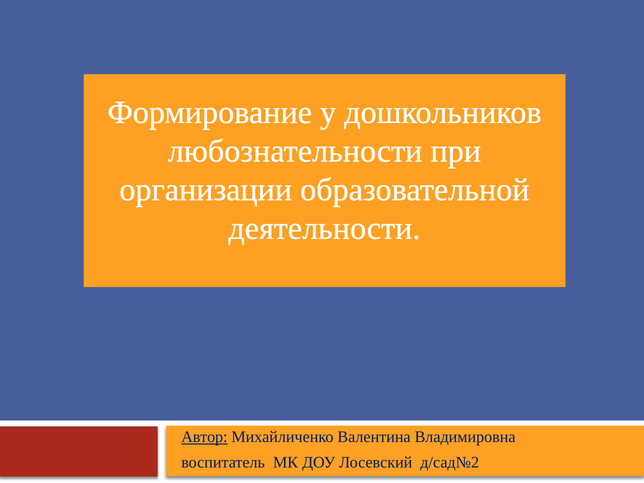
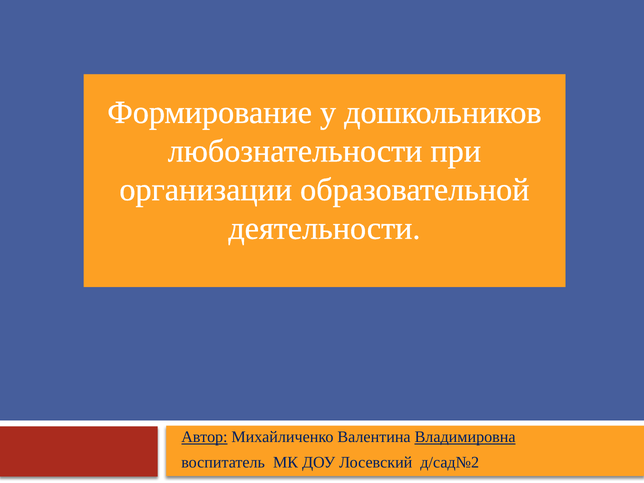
Владимировна underline: none -> present (465, 437)
